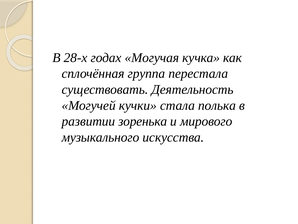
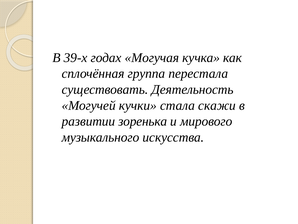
28-х: 28-х -> 39-х (76, 58)
полька: полька -> скажи (217, 105)
